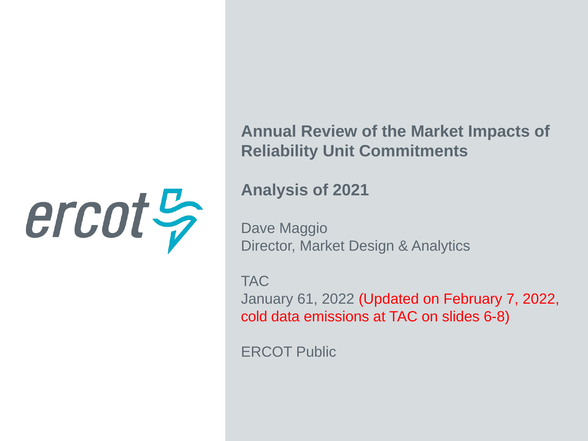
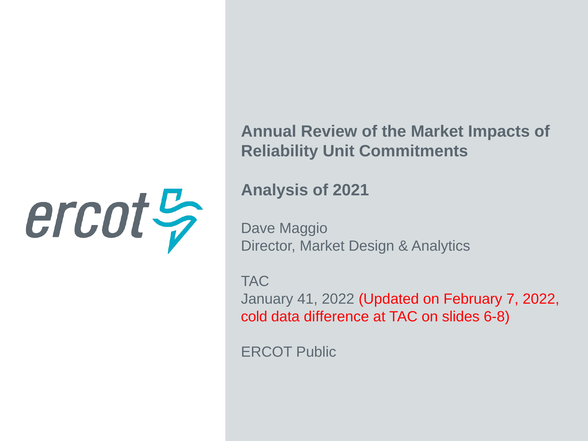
61: 61 -> 41 (307, 299)
emissions: emissions -> difference (336, 317)
